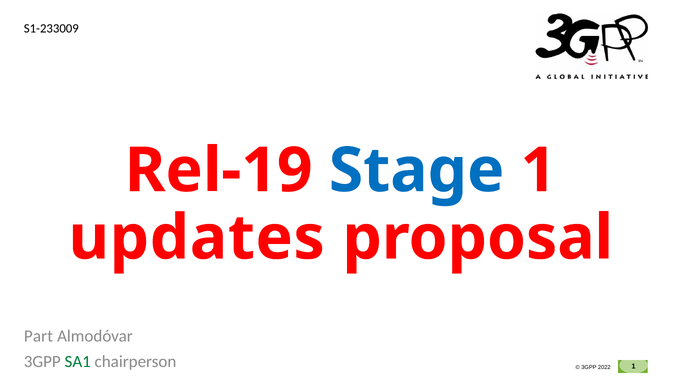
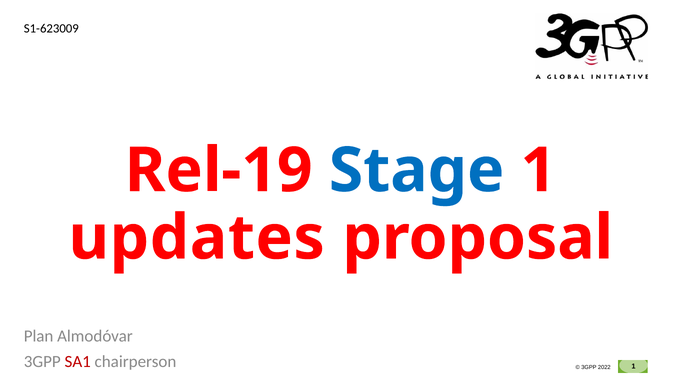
S1-233009: S1-233009 -> S1-623009 (51, 28)
Part: Part -> Plan (39, 336)
SA1 colour: green -> red (78, 362)
